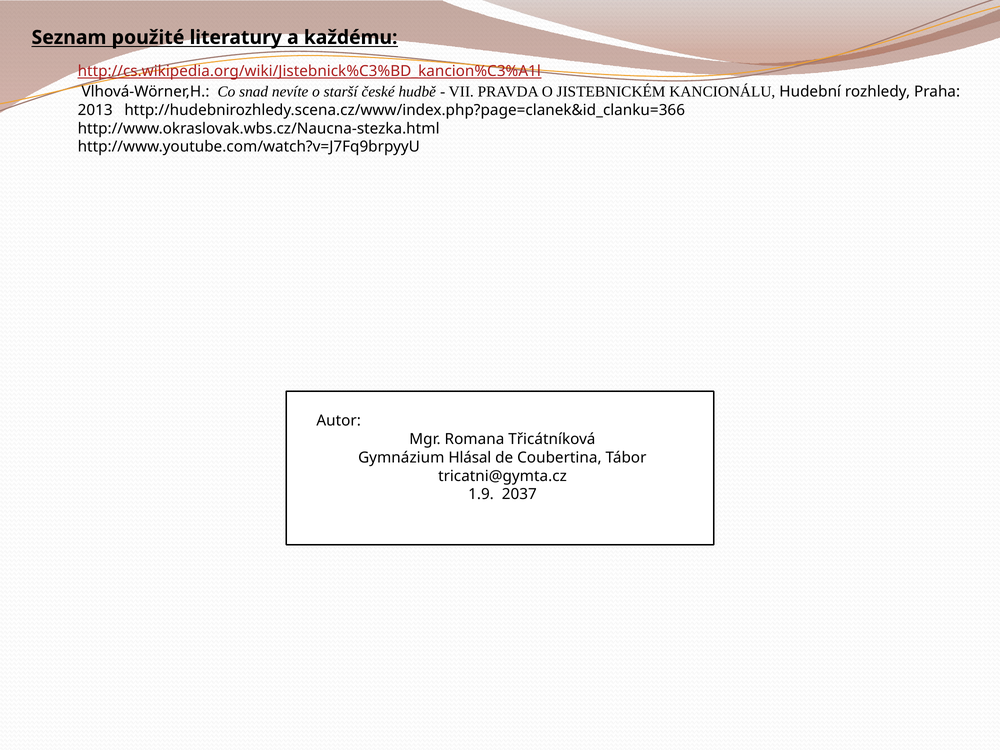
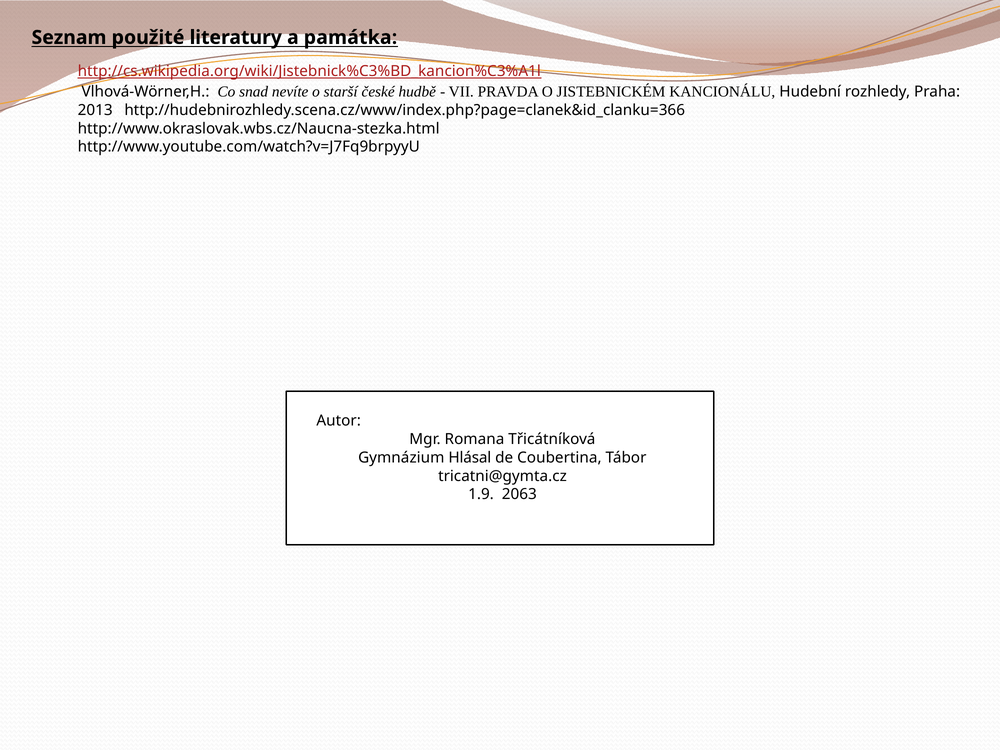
každému: každému -> památka (350, 37)
2037: 2037 -> 2063 (519, 494)
